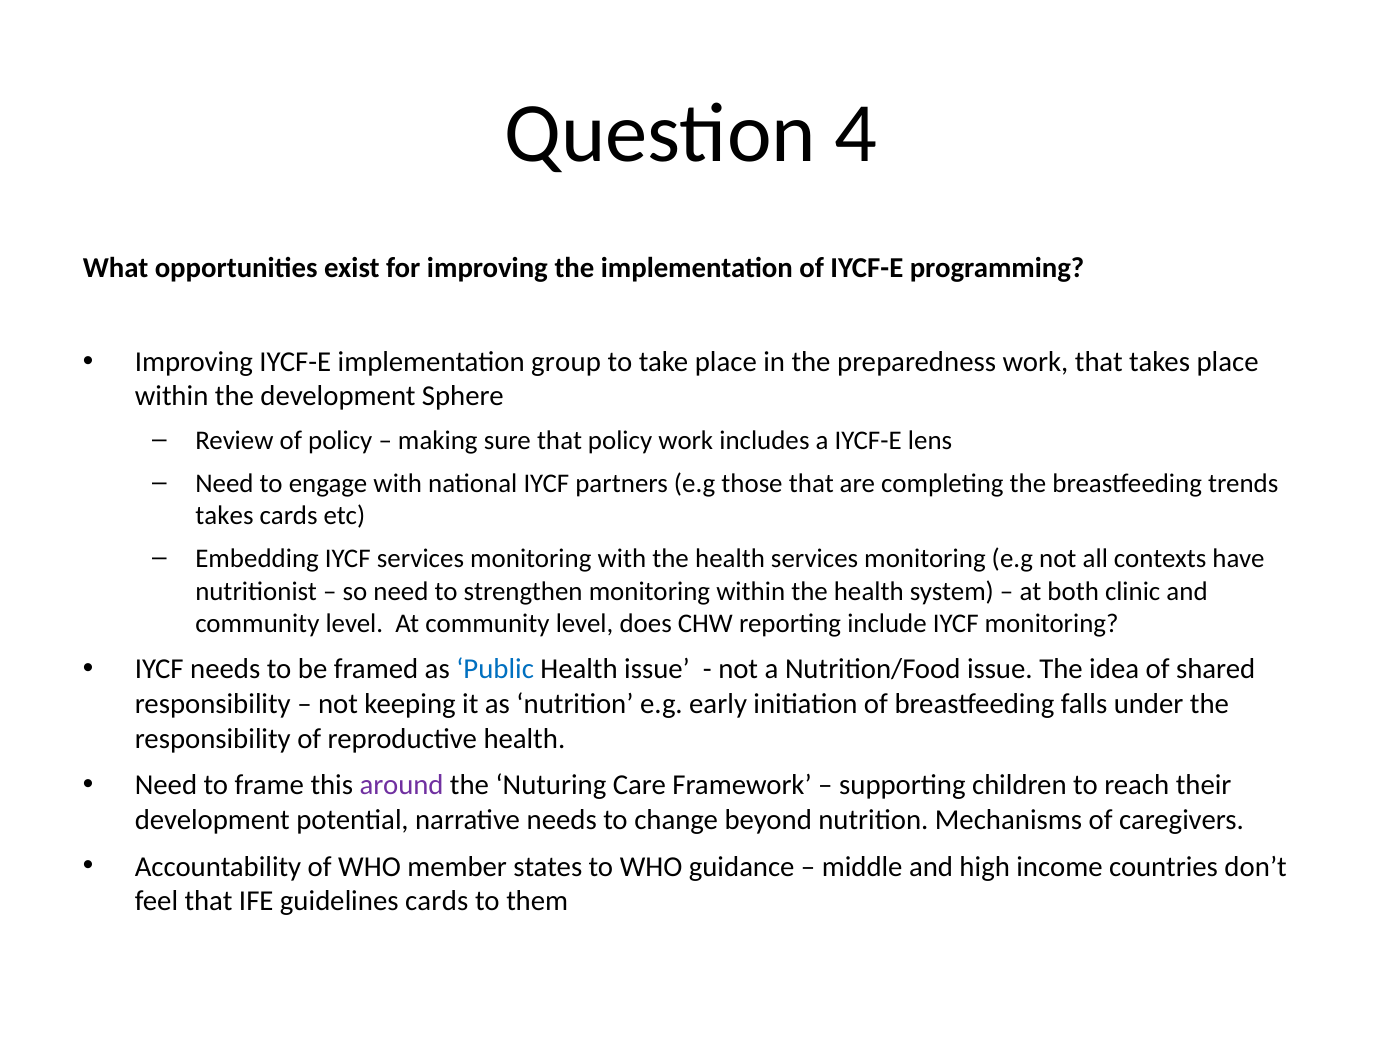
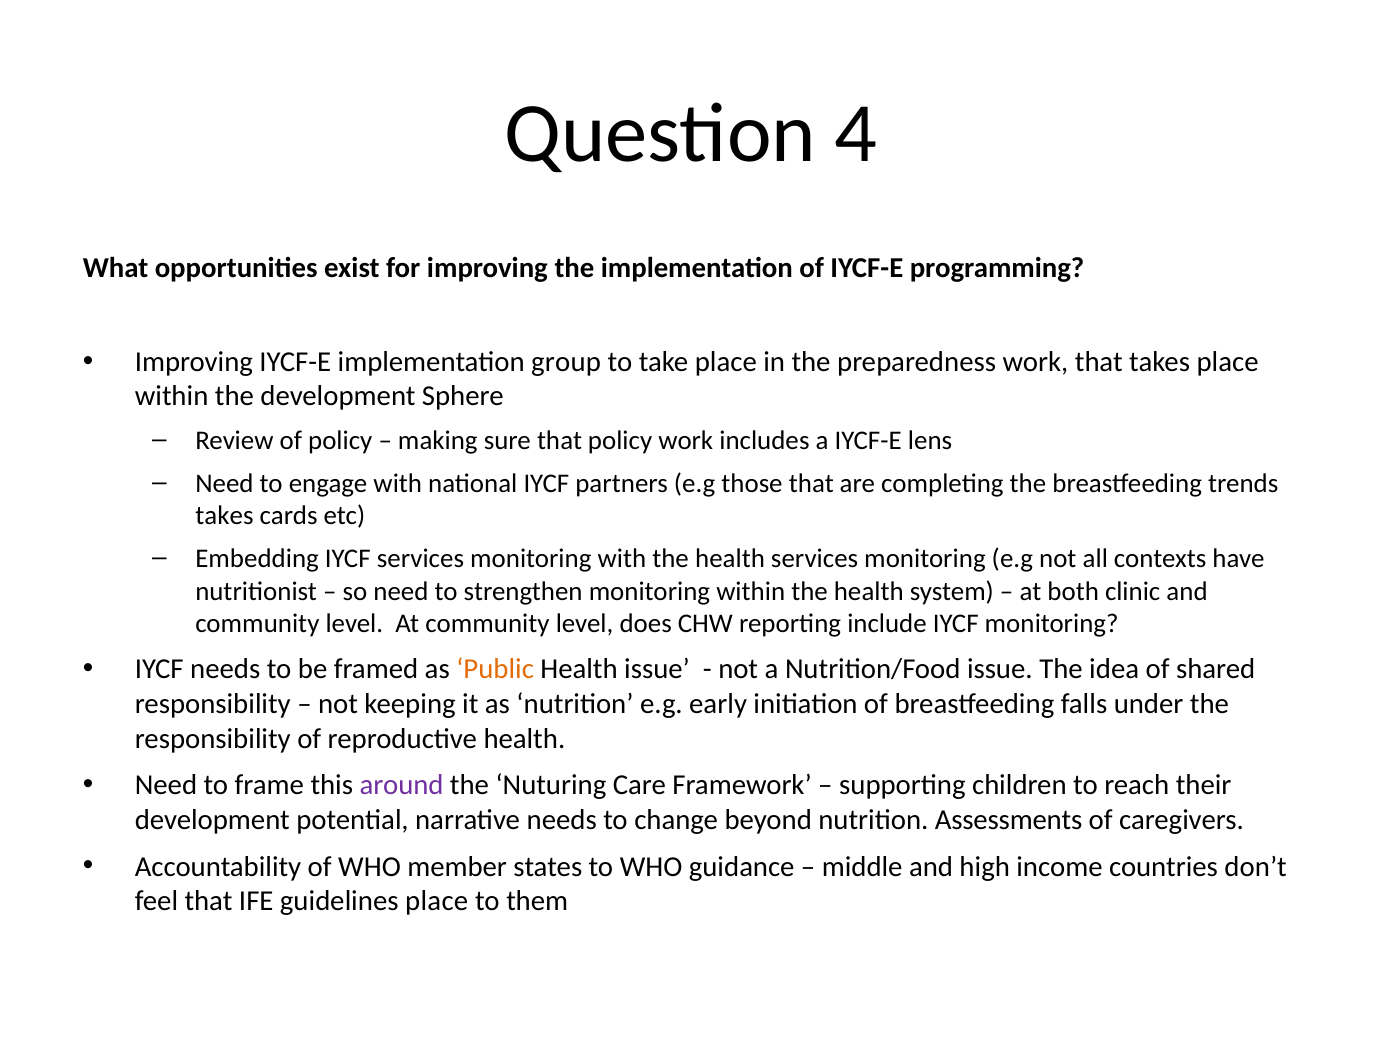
Public colour: blue -> orange (495, 670)
Mechanisms: Mechanisms -> Assessments (1009, 820)
guidelines cards: cards -> place (437, 902)
